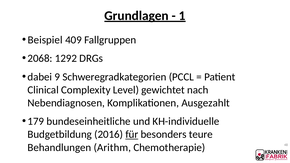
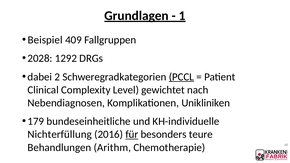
2068: 2068 -> 2028 (40, 58)
9: 9 -> 2 (57, 77)
PCCL underline: none -> present (181, 77)
Ausgezahlt: Ausgezahlt -> Unikliniken (206, 103)
Budgetbildung: Budgetbildung -> Nichterfüllung (60, 135)
